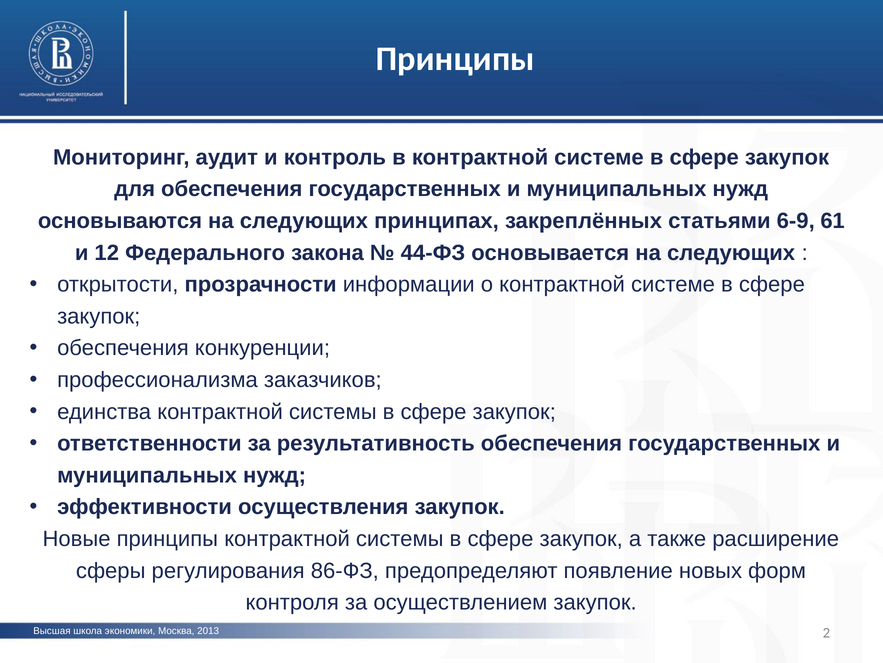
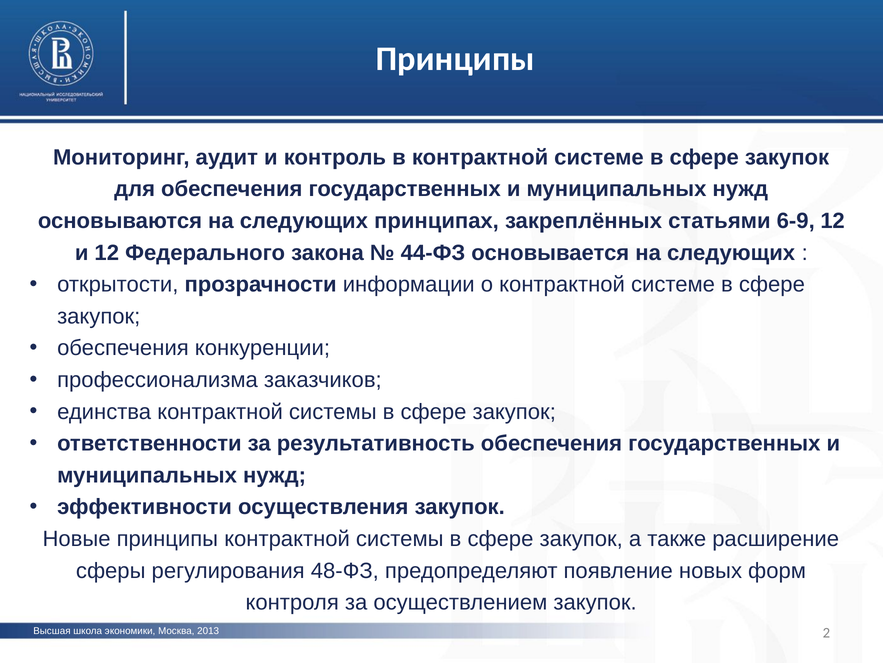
6-9 61: 61 -> 12 (833, 221)
86-ФЗ: 86-ФЗ -> 48-ФЗ (345, 570)
